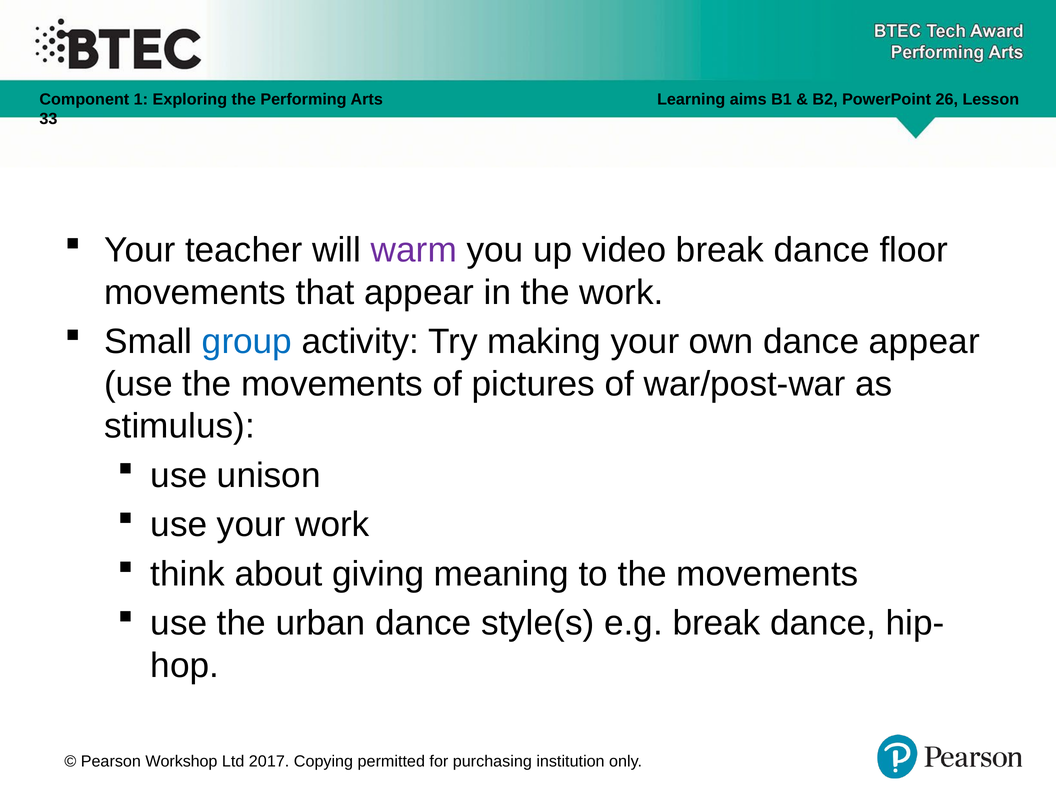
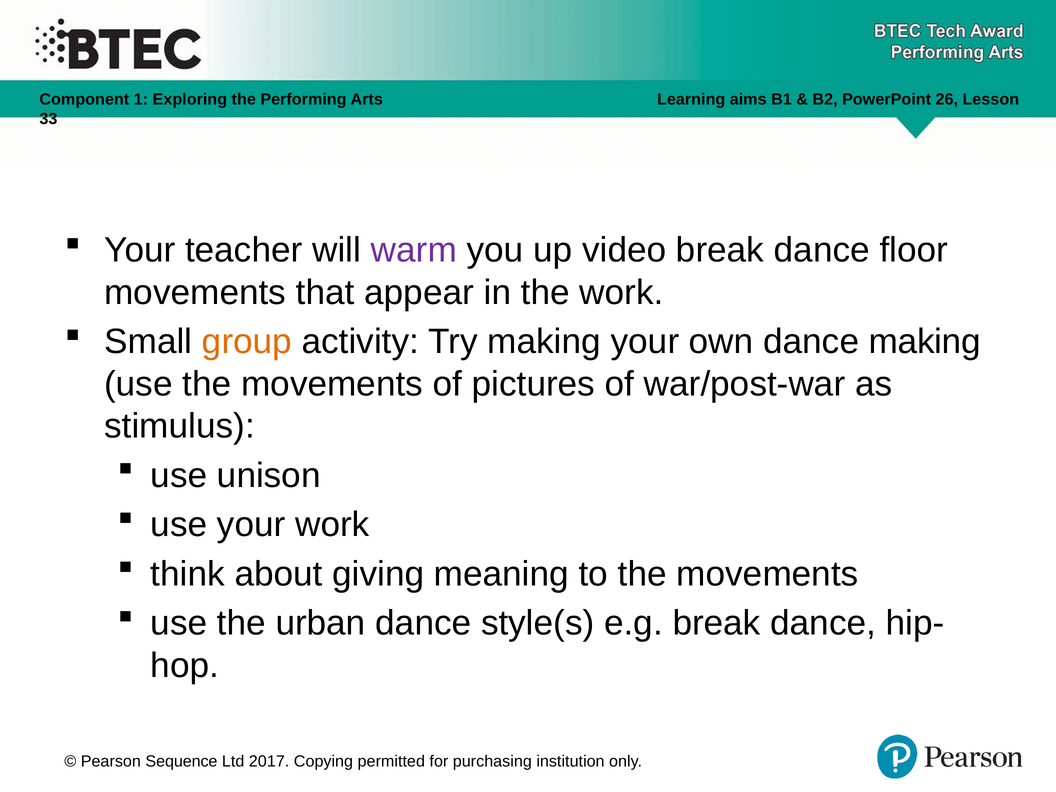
group colour: blue -> orange (247, 342)
dance appear: appear -> making (925, 342)
Workshop: Workshop -> Sequence (181, 761)
